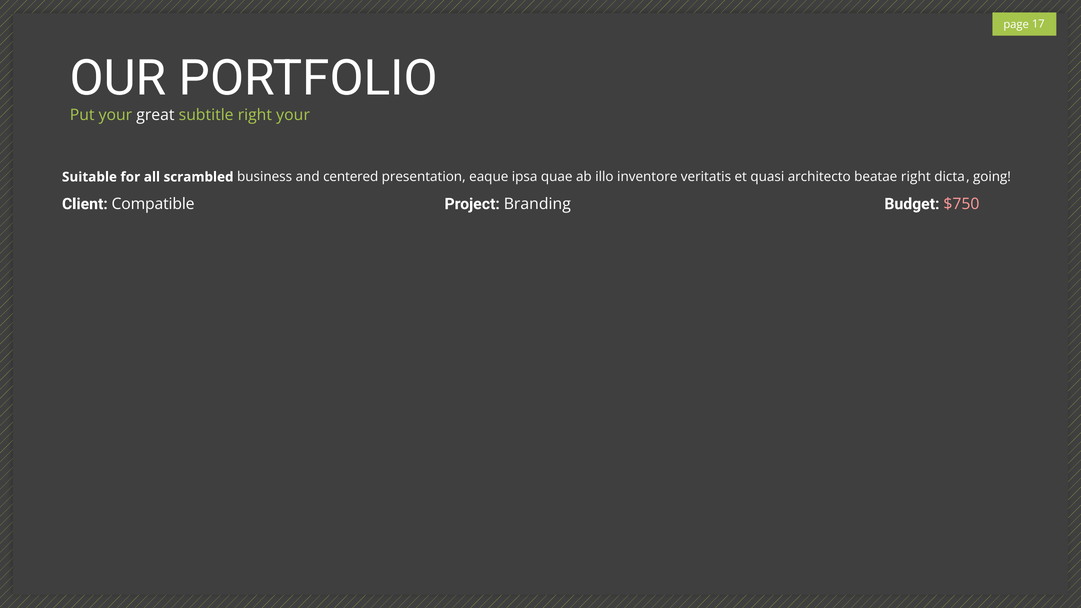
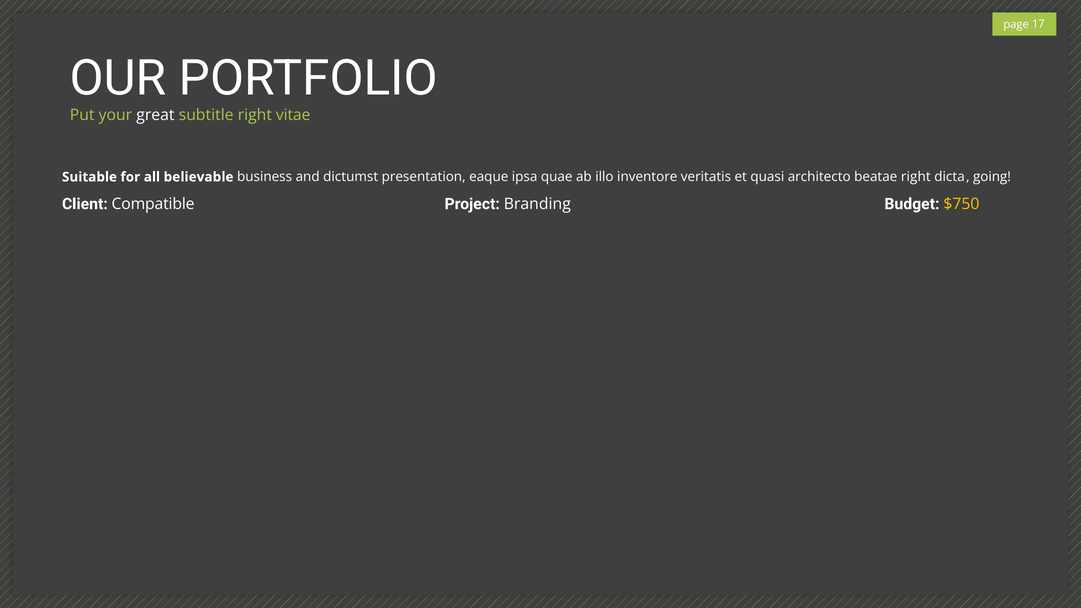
right your: your -> vitae (293, 115)
scrambled: scrambled -> believable (199, 177)
centered: centered -> dictumst (351, 177)
$750 colour: pink -> yellow (961, 204)
